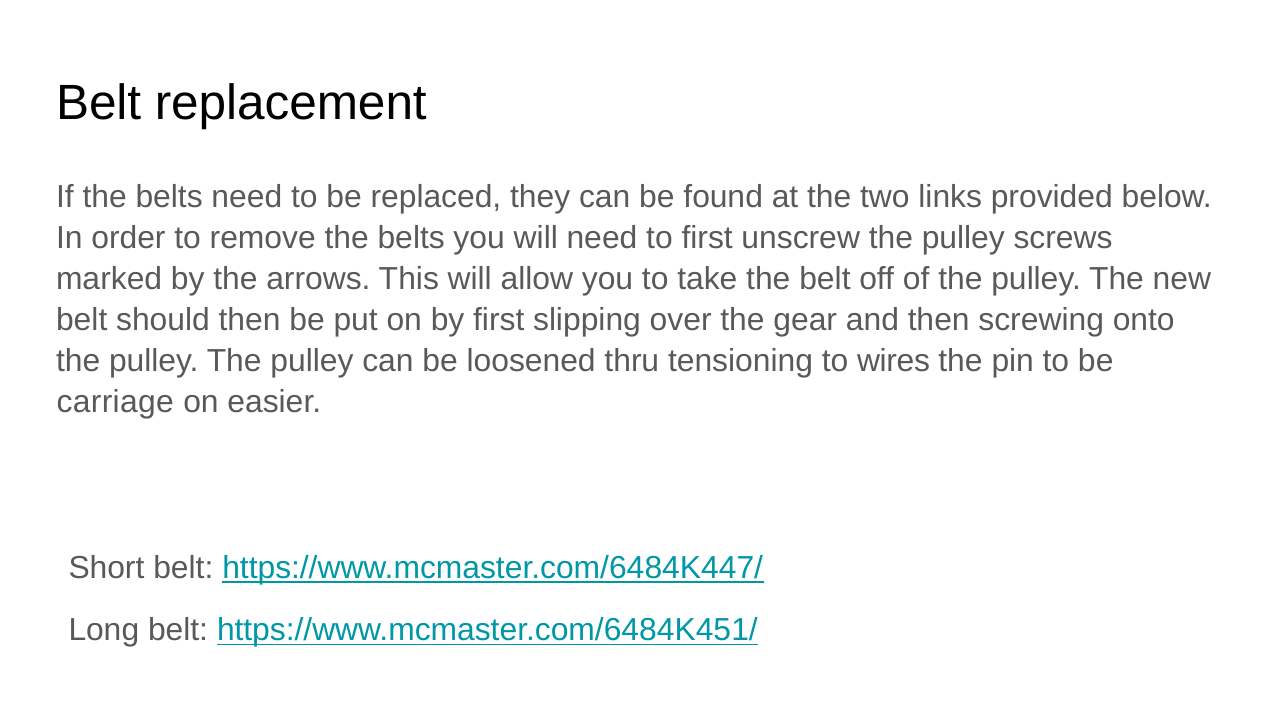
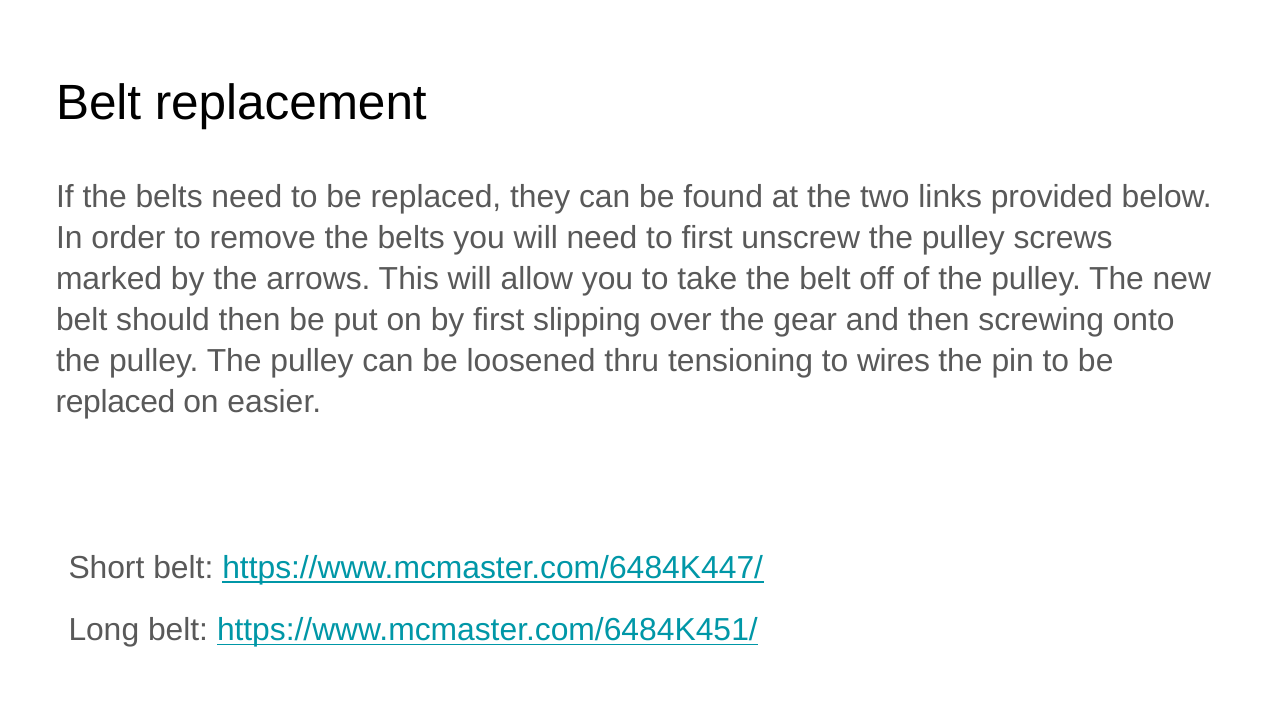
carriage: carriage -> replaced (116, 402)
